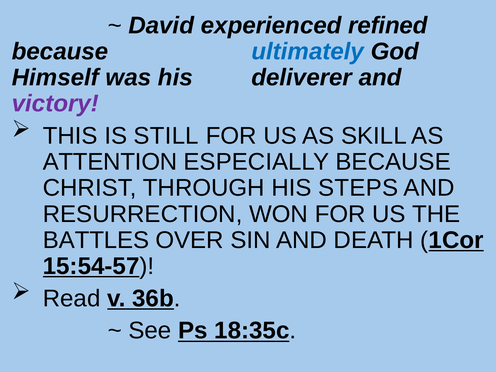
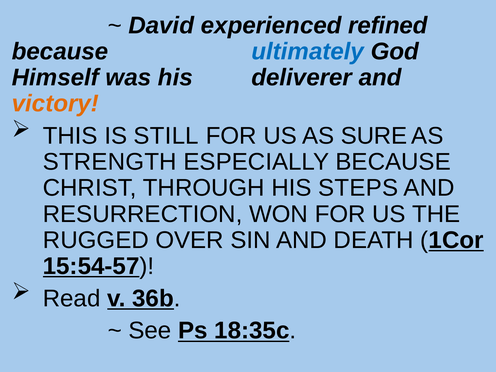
victory colour: purple -> orange (55, 104)
SKILL: SKILL -> SURE (374, 136)
ATTENTION: ATTENTION -> STRENGTH (110, 162)
BATTLES: BATTLES -> RUGGED (96, 240)
